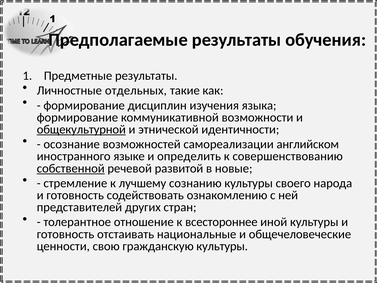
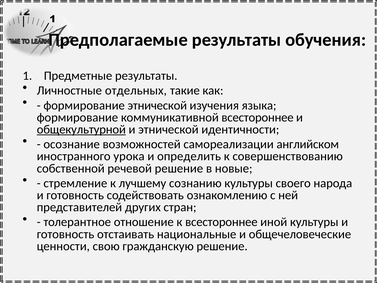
формирование дисциплин: дисциплин -> этнической (157, 105)
коммуникативной возможности: возможности -> всестороннее (258, 117)
языке: языке -> урока (129, 156)
собственной underline: present -> none (71, 168)
речевой развитой: развитой -> решение (179, 168)
гражданскую культуры: культуры -> решение (222, 246)
